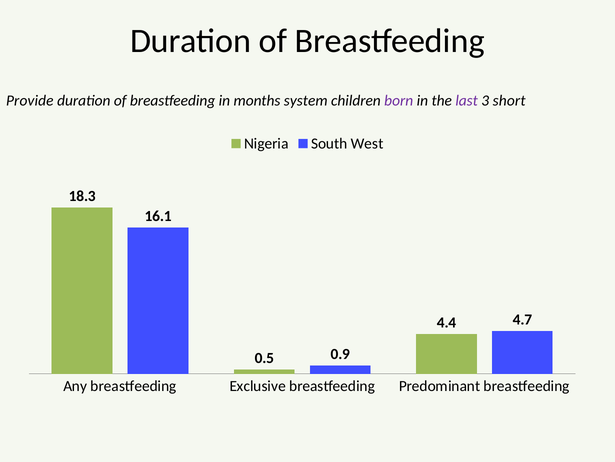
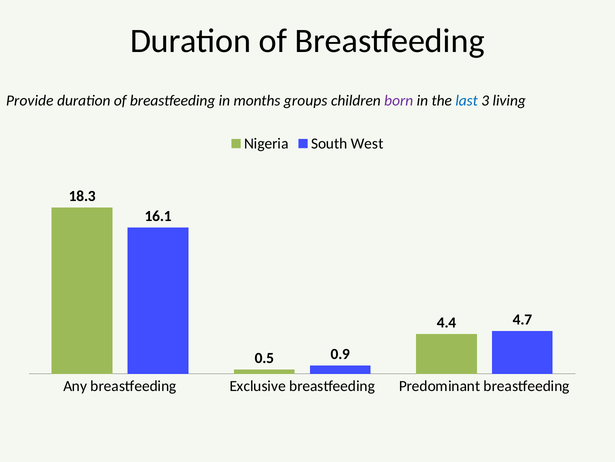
system: system -> groups (306, 100)
last colour: purple -> blue (467, 100)
short: short -> living (509, 100)
